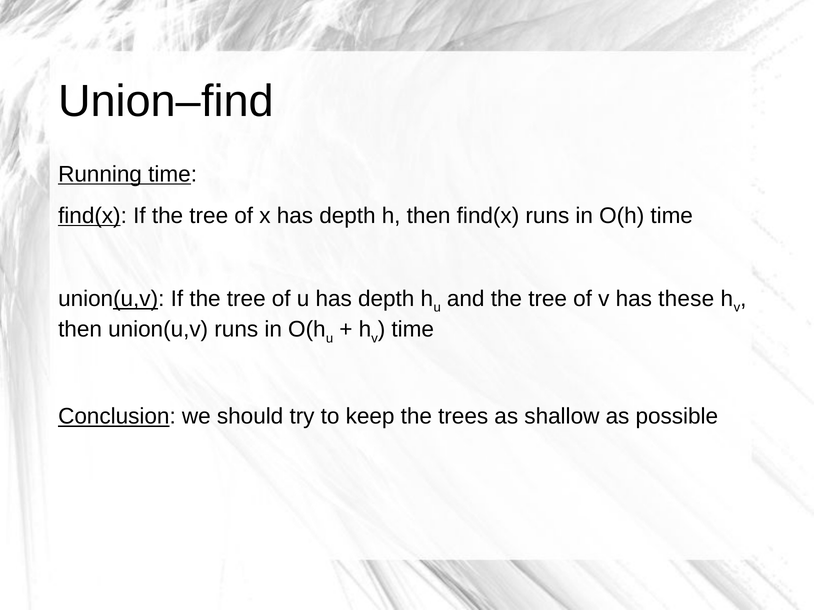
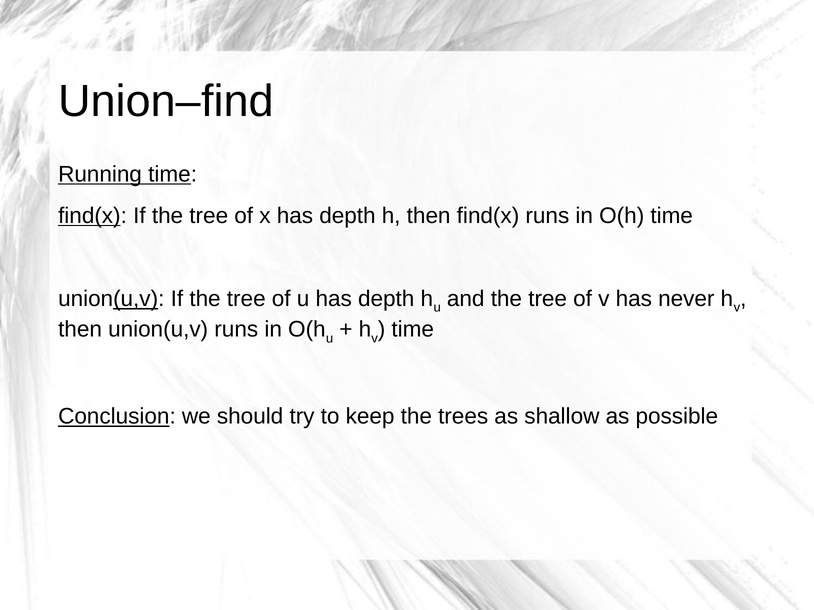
these: these -> never (686, 299)
